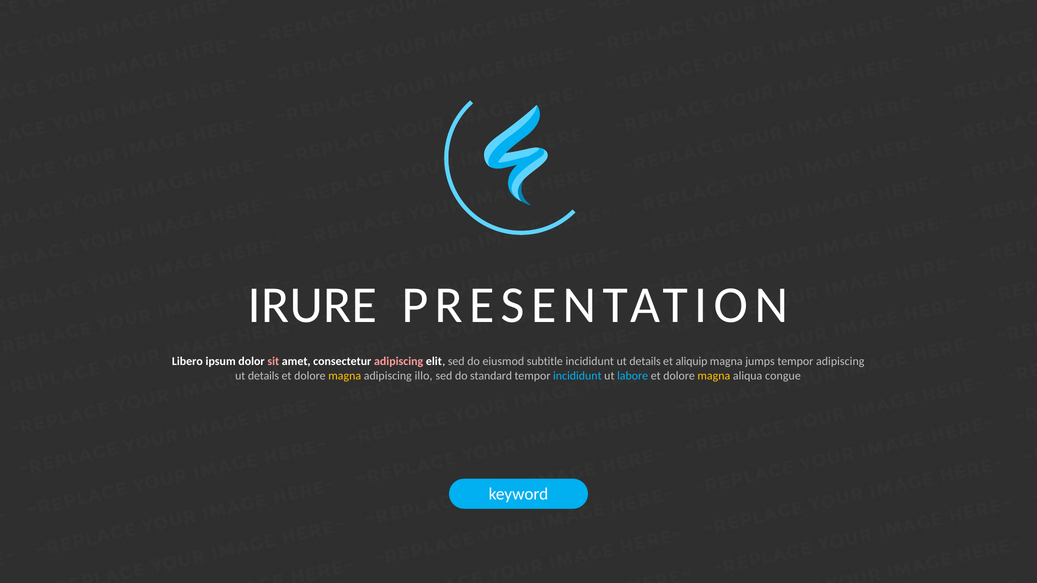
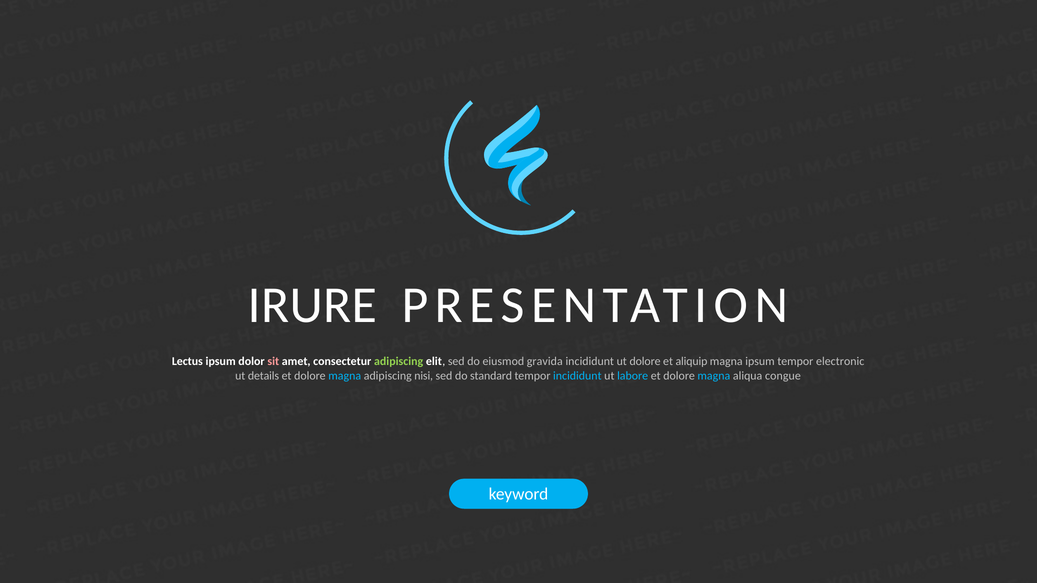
Libero: Libero -> Lectus (187, 362)
adipiscing colour: pink -> light green (399, 362)
subtitle: subtitle -> gravida (545, 362)
incididunt ut details: details -> dolore (645, 362)
magna jumps: jumps -> ipsum (760, 362)
tempor adipiscing: adipiscing -> electronic (840, 362)
magna colour: yellow -> light blue (345, 376)
illo: illo -> nisi (424, 376)
magna colour: yellow -> light blue (714, 376)
